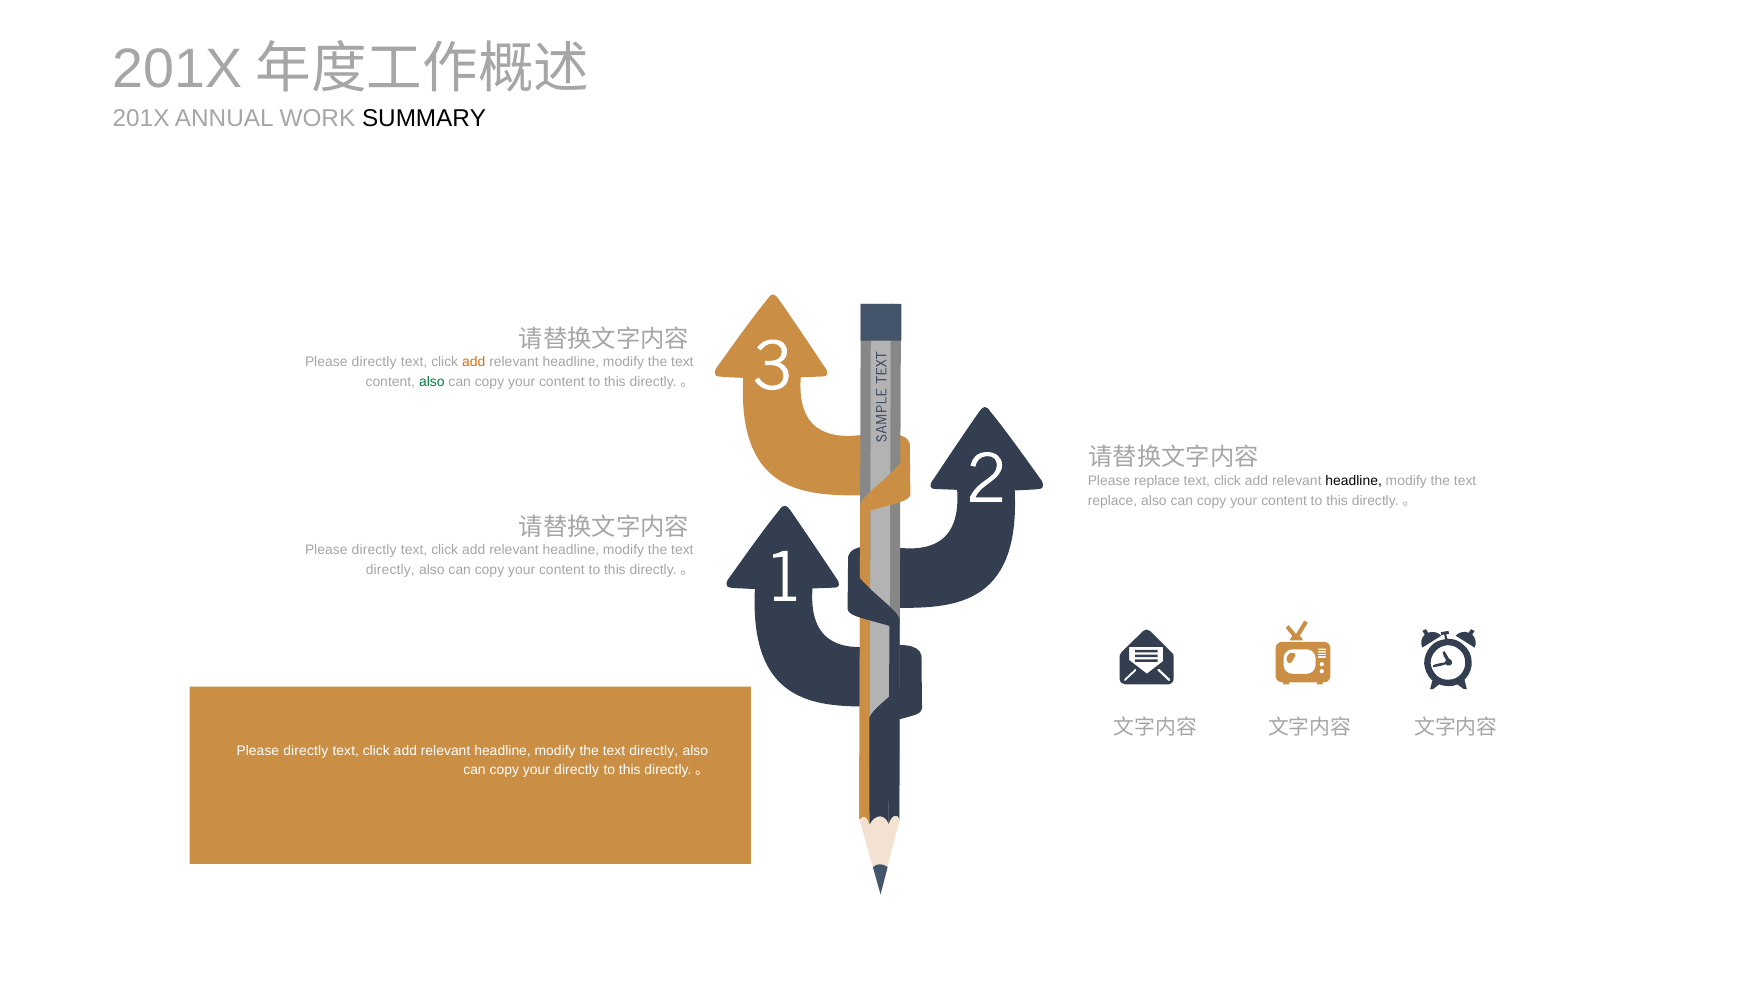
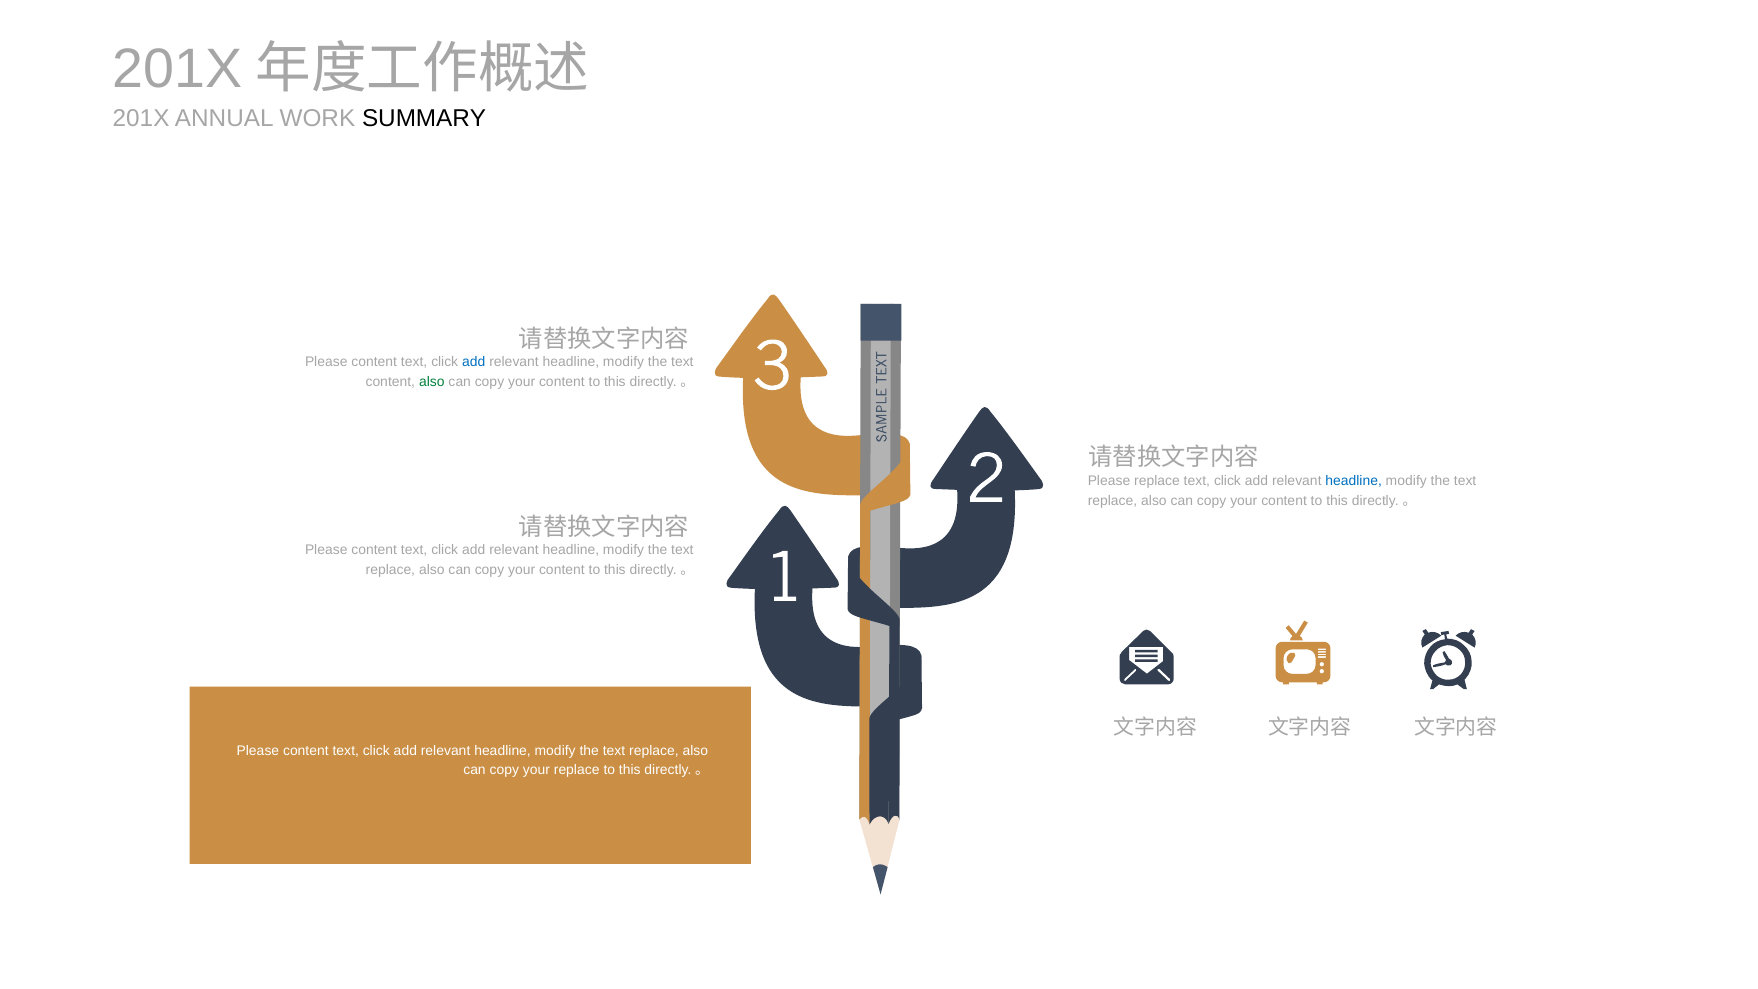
directly: directly -> content (374, 362)
add colour: orange -> blue (474, 362)
headline colour: black -> blue (1354, 481)
directly: directly -> content (374, 550)
directly: directly -> replace (390, 570)
directly: directly -> content (306, 750)
directly: directly -> replace (654, 750)
your directly: directly -> replace (577, 770)
